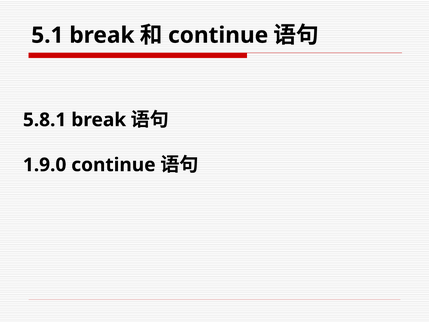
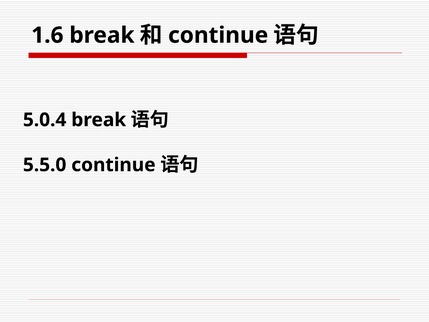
5.1: 5.1 -> 1.6 (47, 35)
5.8.1: 5.8.1 -> 5.0.4 (45, 120)
1.9.0: 1.9.0 -> 5.5.0 (45, 165)
